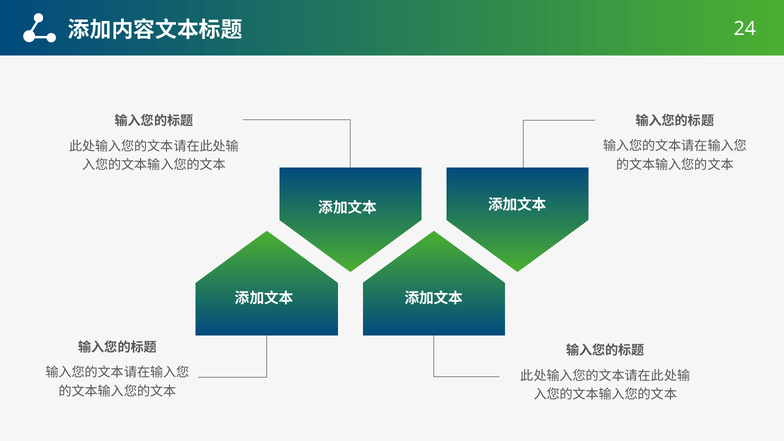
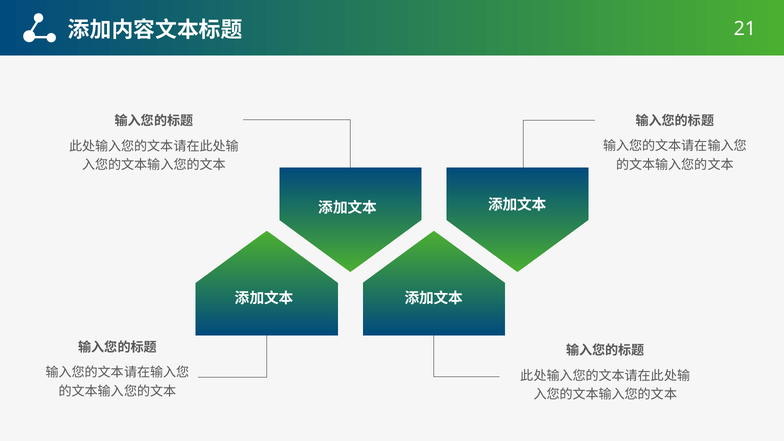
24: 24 -> 21 (745, 29)
